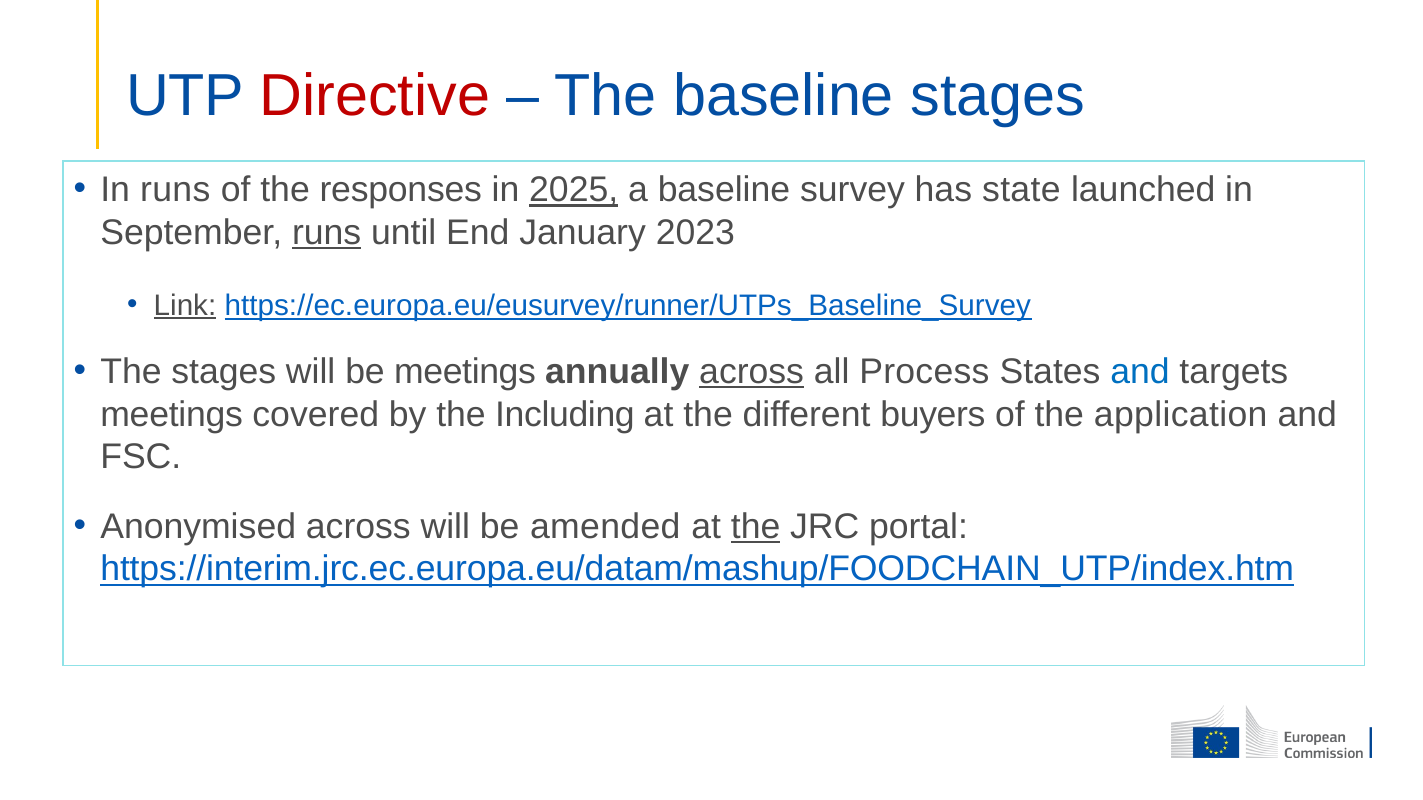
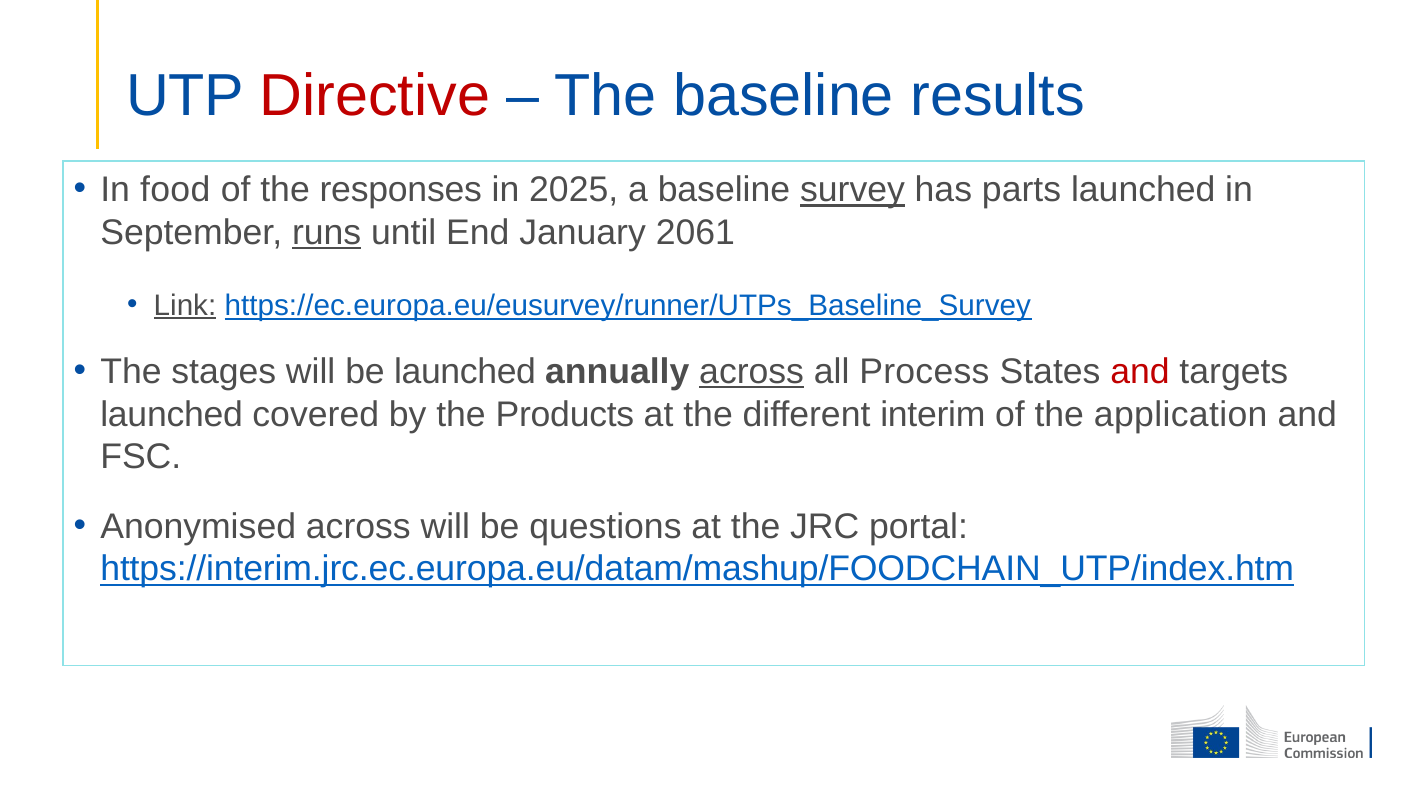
baseline stages: stages -> results (998, 96)
In runs: runs -> food (175, 190)
2025 underline: present -> none (574, 190)
survey underline: none -> present (853, 190)
state: state -> parts (1022, 190)
2023: 2023 -> 2061 (695, 233)
be meetings: meetings -> launched (465, 372)
and colour: blue -> red (1140, 372)
meetings: meetings -> launched (172, 415)
Including: Including -> Products (565, 415)
buyers: buyers -> interim (933, 415)
amended: amended -> questions (605, 527)
the underline: present -> none (756, 527)
